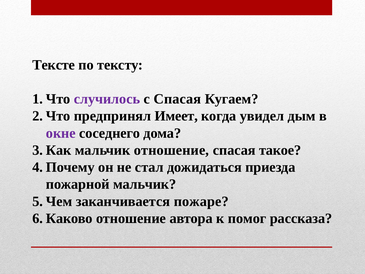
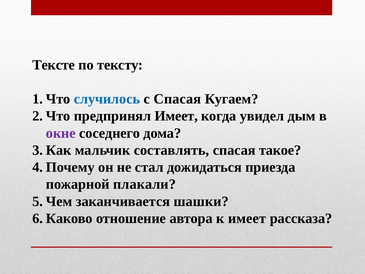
случилось colour: purple -> blue (107, 99)
мальчик отношение: отношение -> составлять (172, 150)
пожарной мальчик: мальчик -> плакали (144, 184)
пожаре: пожаре -> шашки (201, 201)
к помог: помог -> имеет (247, 218)
